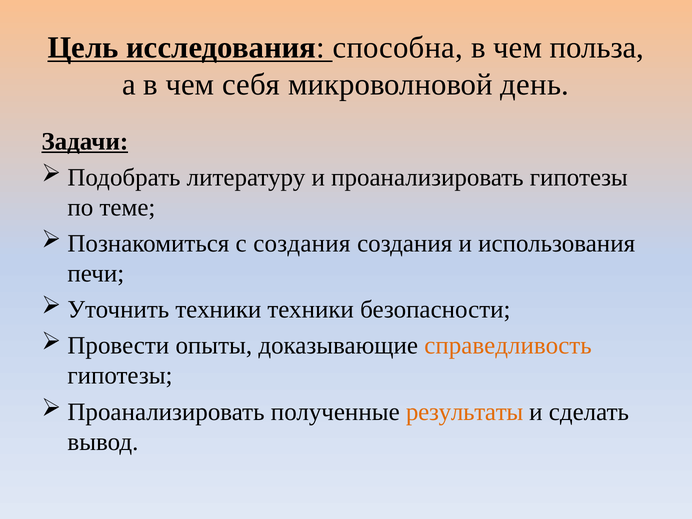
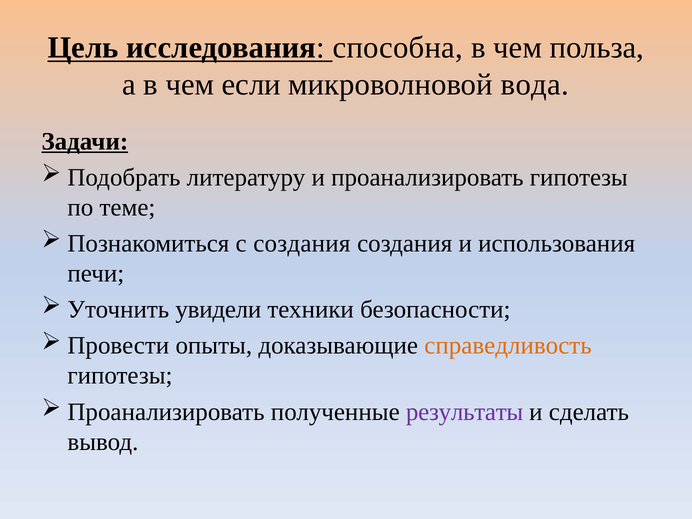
себя: себя -> если (251, 85)
день: день -> вода (535, 85)
техники: техники -> увидели (218, 310)
результаты colour: orange -> purple (465, 412)
